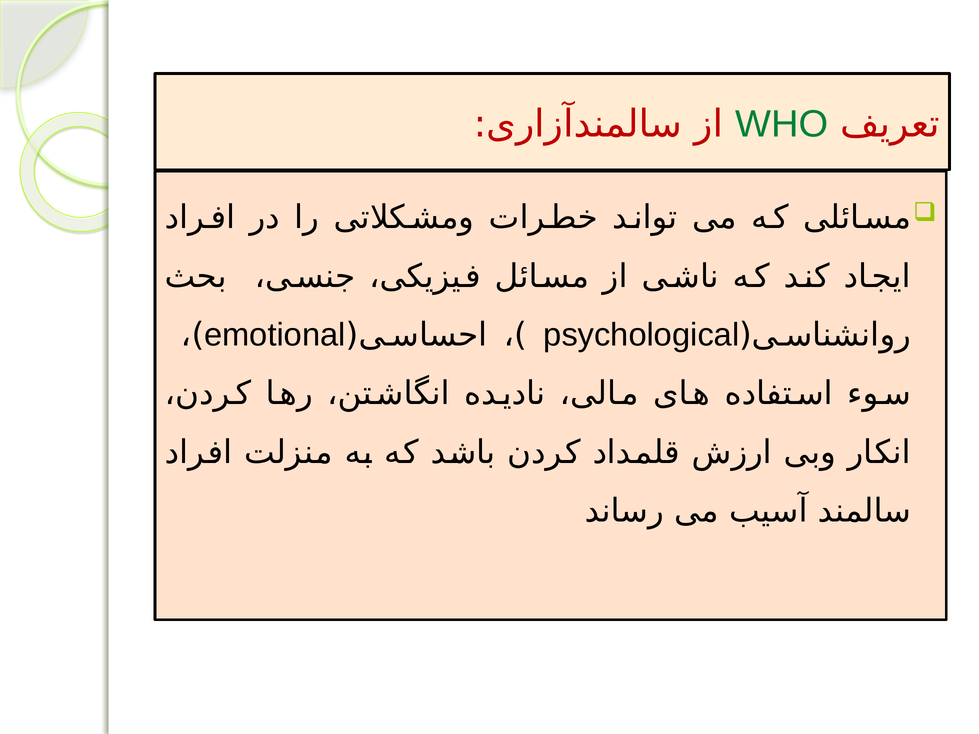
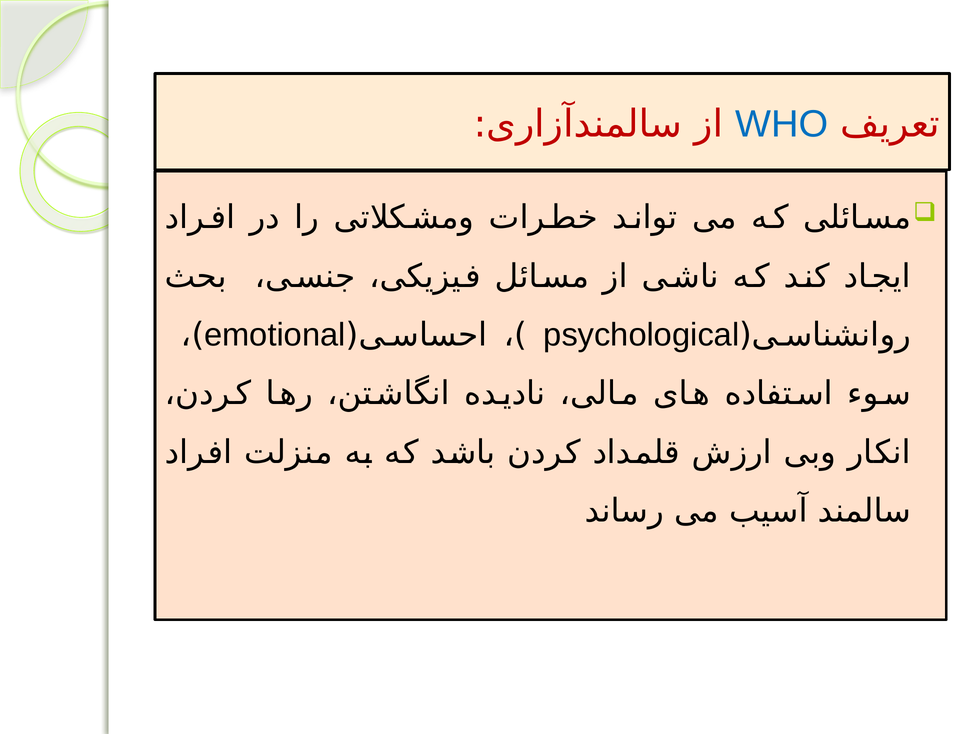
WHO colour: green -> blue (782, 124)
